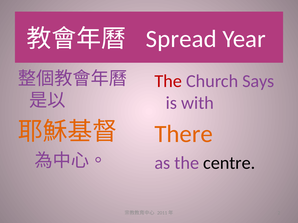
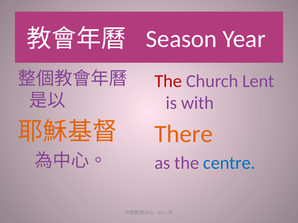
Spread: Spread -> Season (181, 39)
Says: Says -> Lent (258, 81)
centre colour: black -> blue (229, 163)
